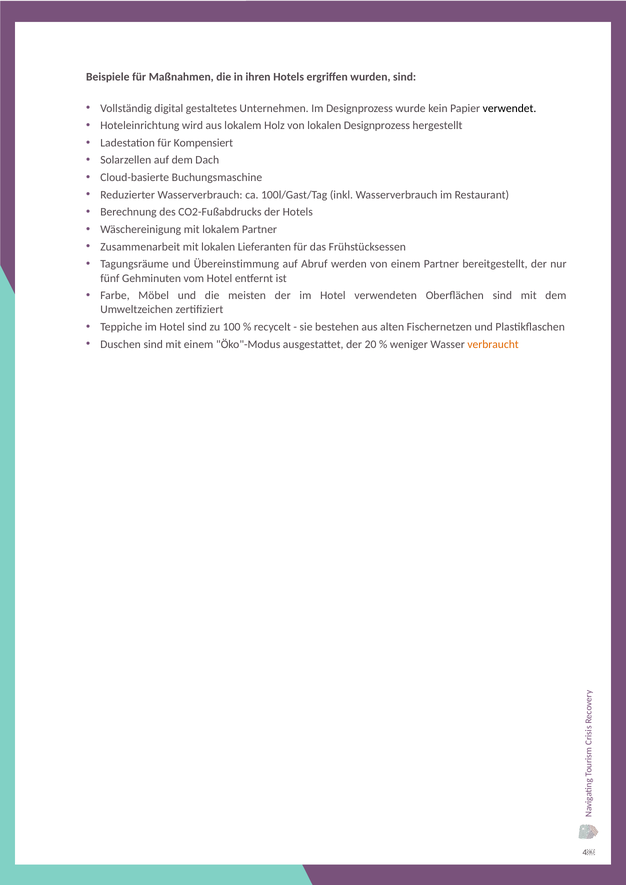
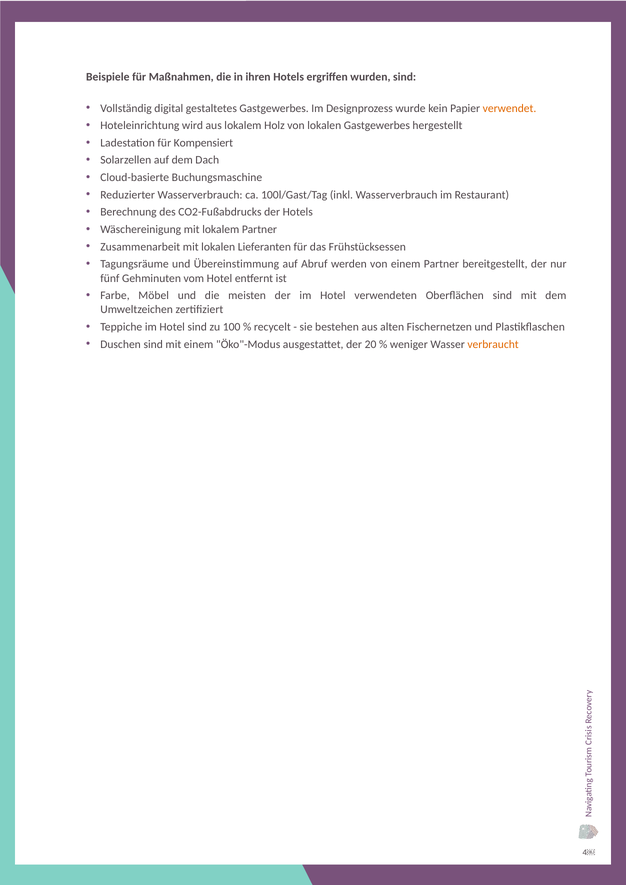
gestaltetes Unternehmen: Unternehmen -> Gastgewerbes (274, 108)
verwendet colour: black -> orange (510, 108)
lokalen Designprozess: Designprozess -> Gastgewerbes (377, 126)
